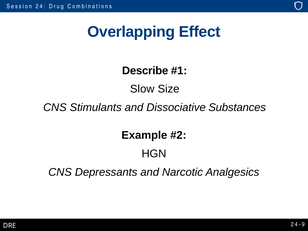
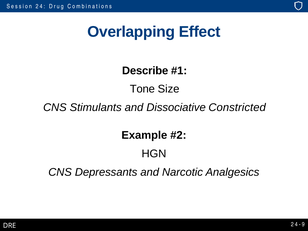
Slow: Slow -> Tone (142, 89)
Substances: Substances -> Constricted (237, 108)
